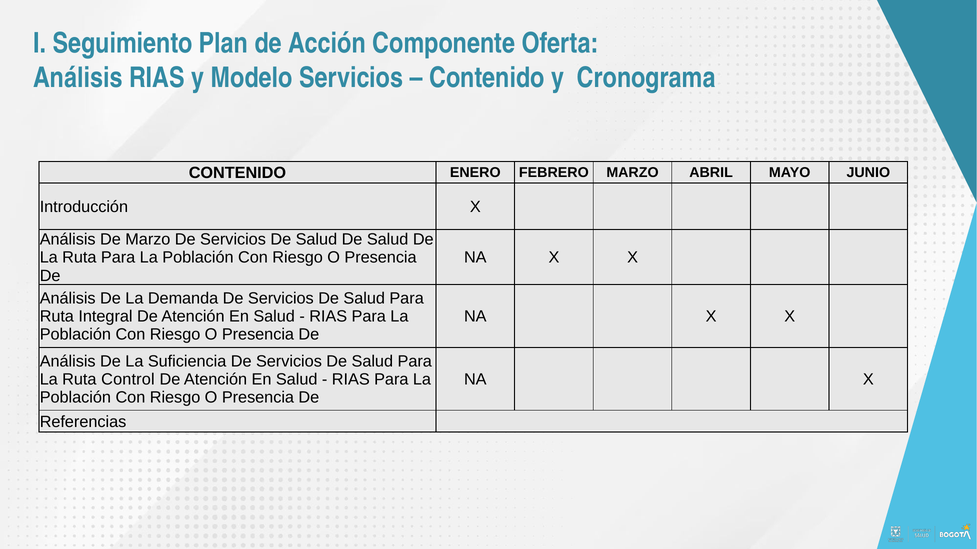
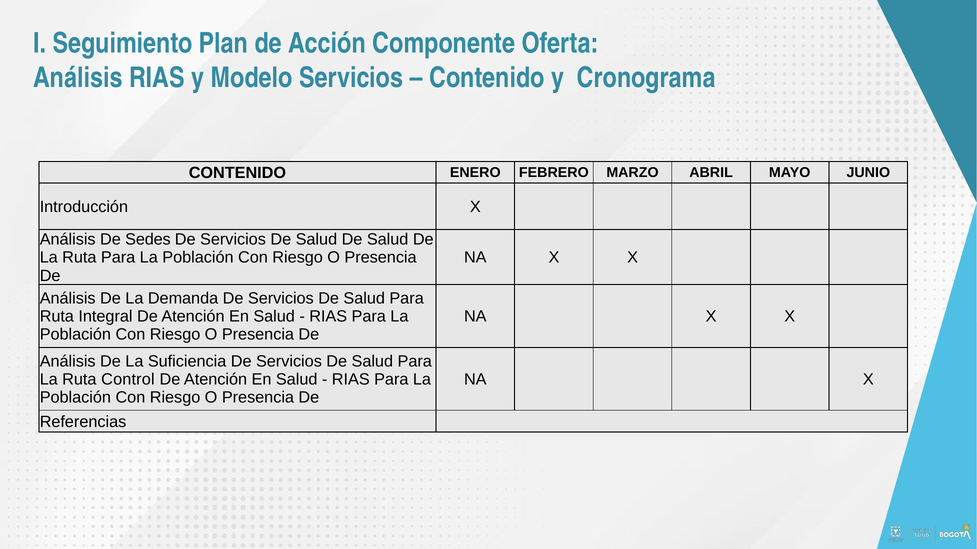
De Marzo: Marzo -> Sedes (148, 240)
